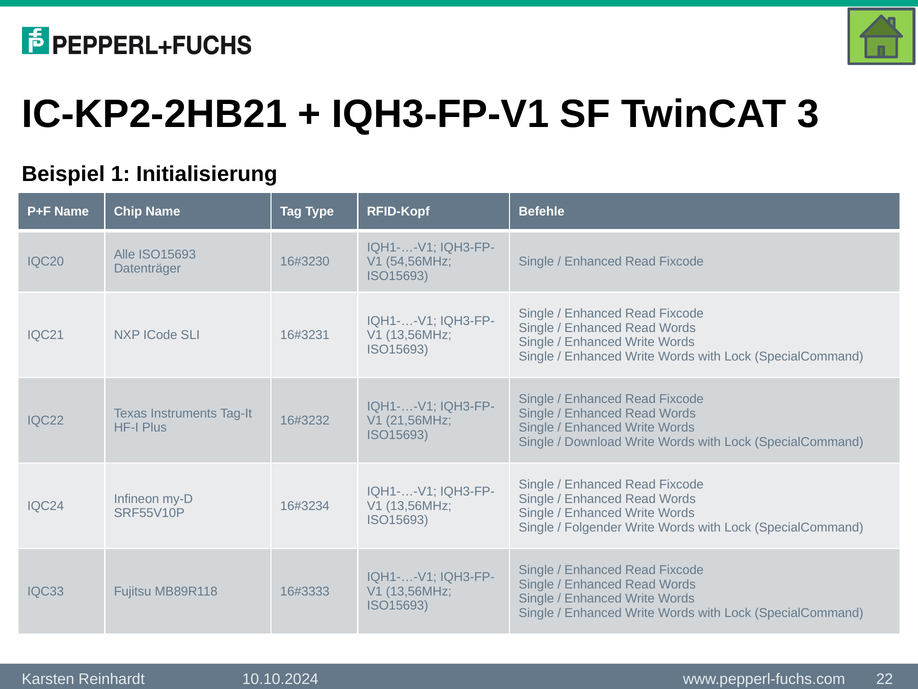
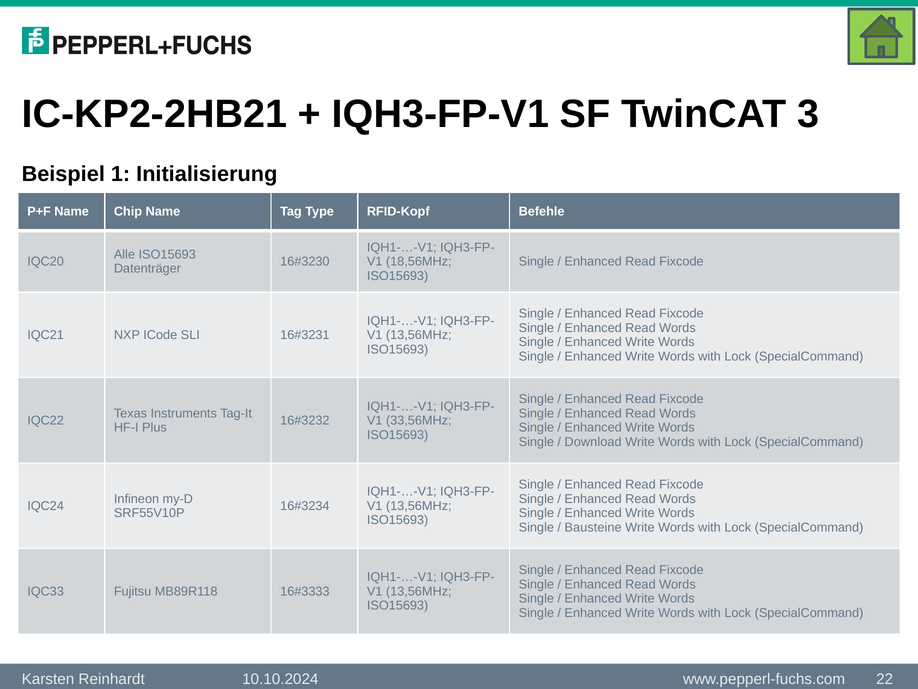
54,56MHz: 54,56MHz -> 18,56MHz (419, 261)
21,56MHz: 21,56MHz -> 33,56MHz (419, 420)
Folgender: Folgender -> Bausteine (593, 527)
